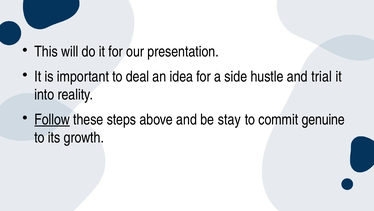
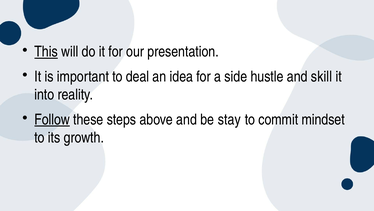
This underline: none -> present (46, 52)
trial: trial -> skill (322, 76)
genuine: genuine -> mindset (323, 119)
